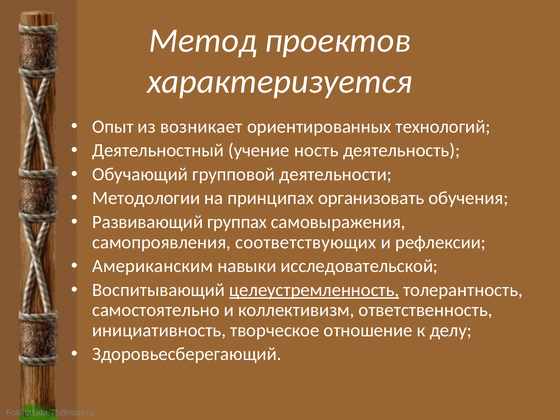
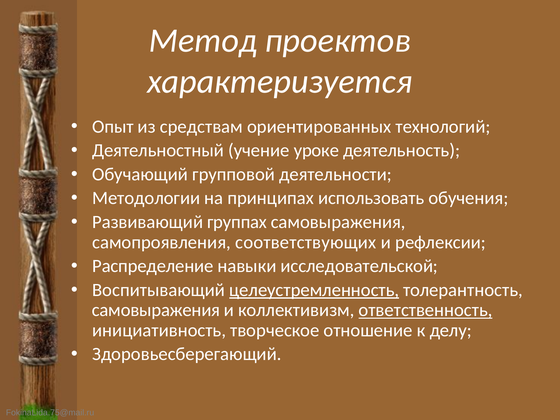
возникает: возникает -> средствам (201, 127)
ность: ность -> уроке (316, 150)
организовать: организовать -> использовать (371, 198)
Американским: Американским -> Распределение (153, 266)
самостоятельно: самостоятельно -> самовыражения (156, 310)
ответственность underline: none -> present (426, 310)
